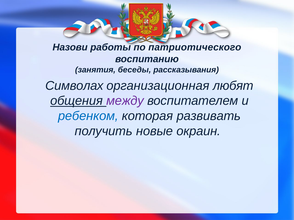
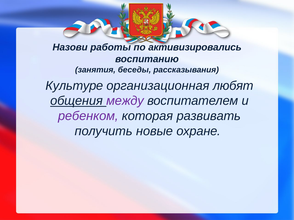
патриотического: патриотического -> активизировались (195, 47)
Символах: Символах -> Культуре (74, 86)
ребенком colour: blue -> purple (88, 116)
окраин: окраин -> охране (199, 131)
